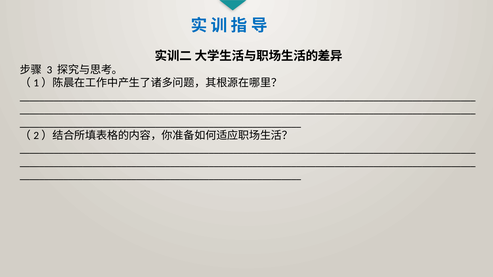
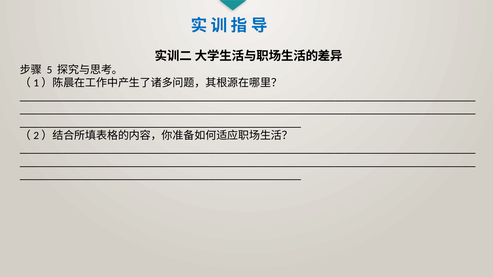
3: 3 -> 5 (49, 70)
